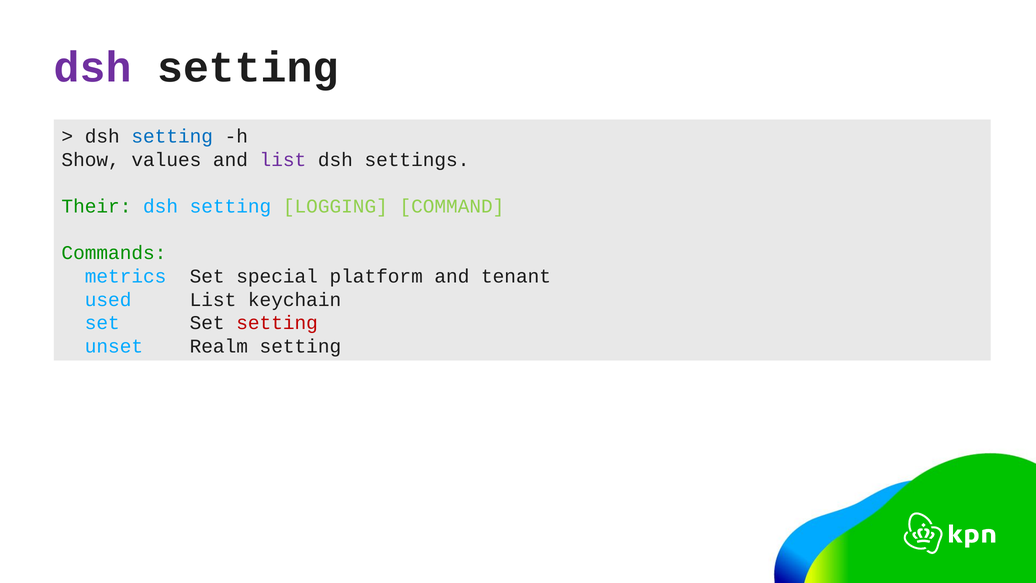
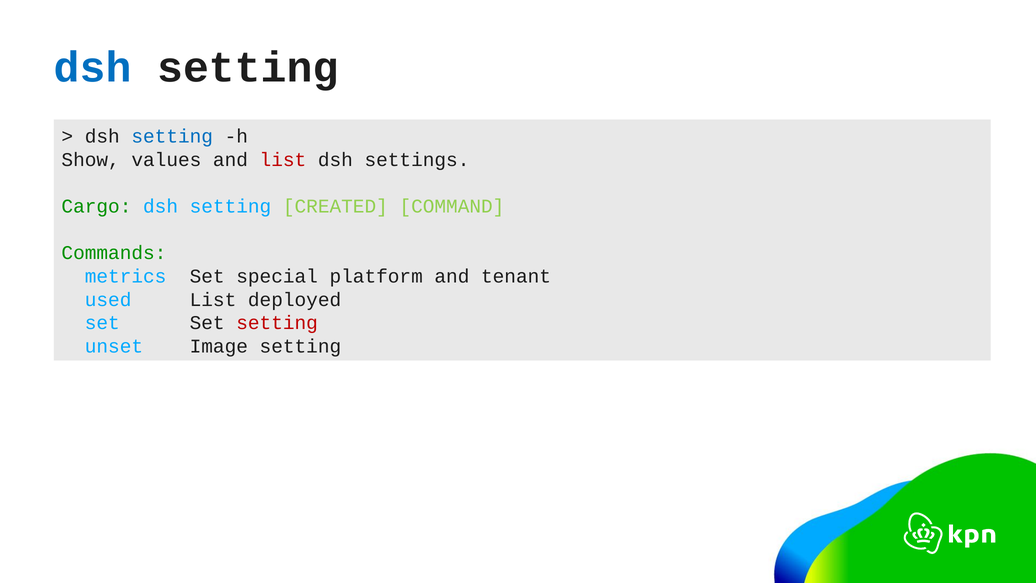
dsh colour: purple -> blue (93, 68)
list colour: purple -> red (283, 160)
Their: Their -> Cargo (96, 206)
LOGGING: LOGGING -> CREATED (335, 206)
keychain: keychain -> deployed (295, 300)
Realm: Realm -> Image (219, 346)
